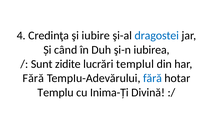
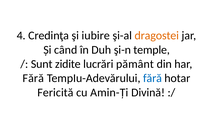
dragostei colour: blue -> orange (157, 36)
iubirea: iubirea -> temple (152, 50)
templul: templul -> pământ (135, 64)
Templu: Templu -> Fericită (55, 92)
Inima-Ți: Inima-Ți -> Amin-Ți (109, 92)
